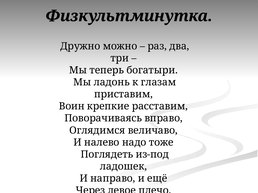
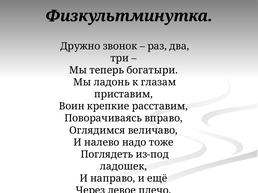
можно: можно -> звонок (120, 46)
